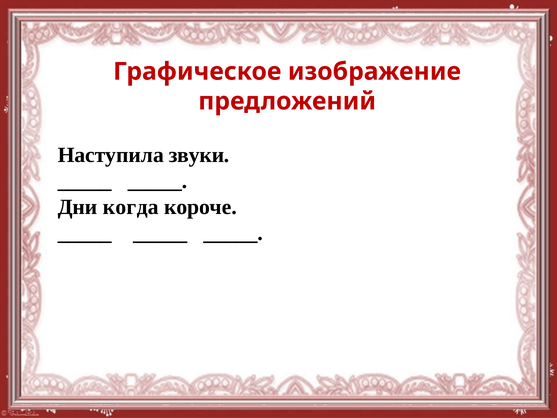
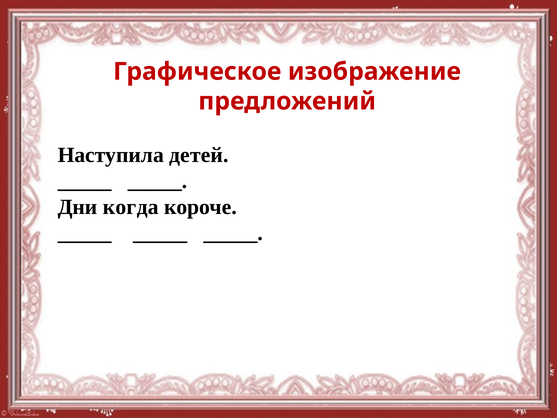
звуки: звуки -> детей (199, 155)
